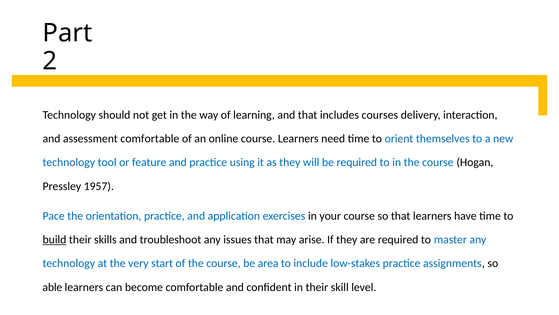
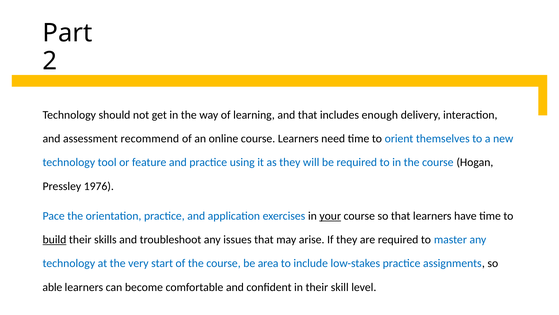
courses: courses -> enough (380, 115)
assessment comfortable: comfortable -> recommend (150, 138)
1957: 1957 -> 1976 (99, 186)
your underline: none -> present (330, 215)
